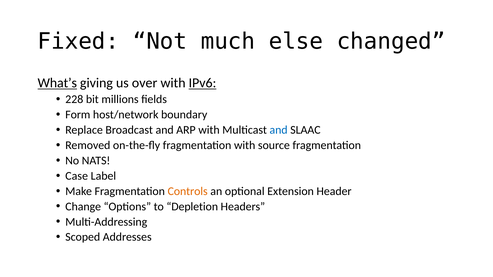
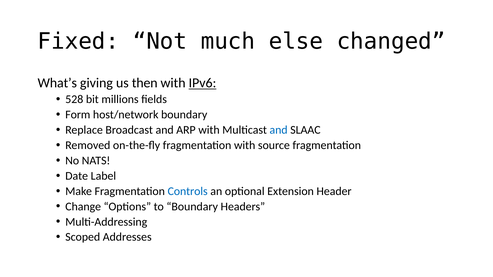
What’s underline: present -> none (57, 83)
over: over -> then (145, 83)
228: 228 -> 528 (74, 100)
Case: Case -> Date (77, 176)
Controls colour: orange -> blue (188, 191)
to Depletion: Depletion -> Boundary (192, 207)
